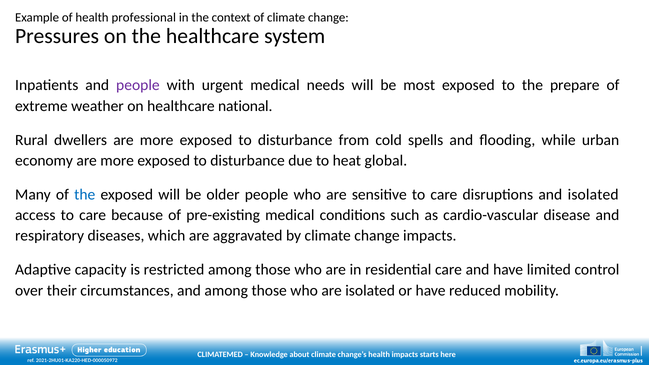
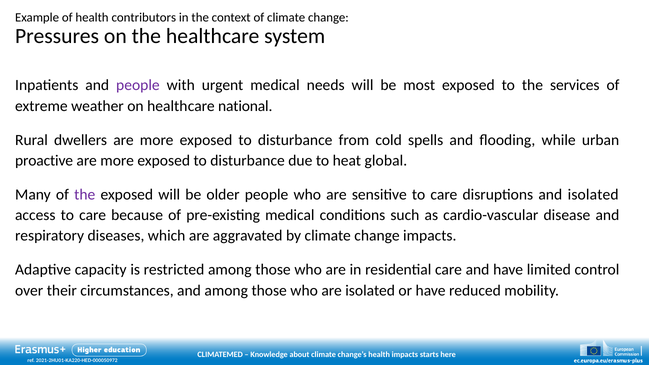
professional: professional -> contributors (144, 17)
prepare: prepare -> services (575, 85)
economy: economy -> proactive (44, 161)
the colour: blue -> purple (85, 195)
